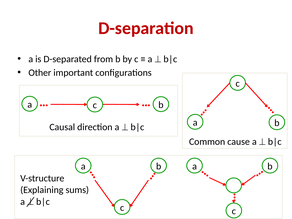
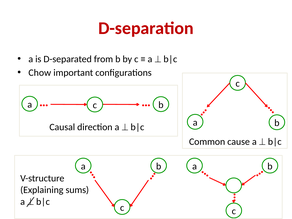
Other: Other -> Chow (40, 73)
